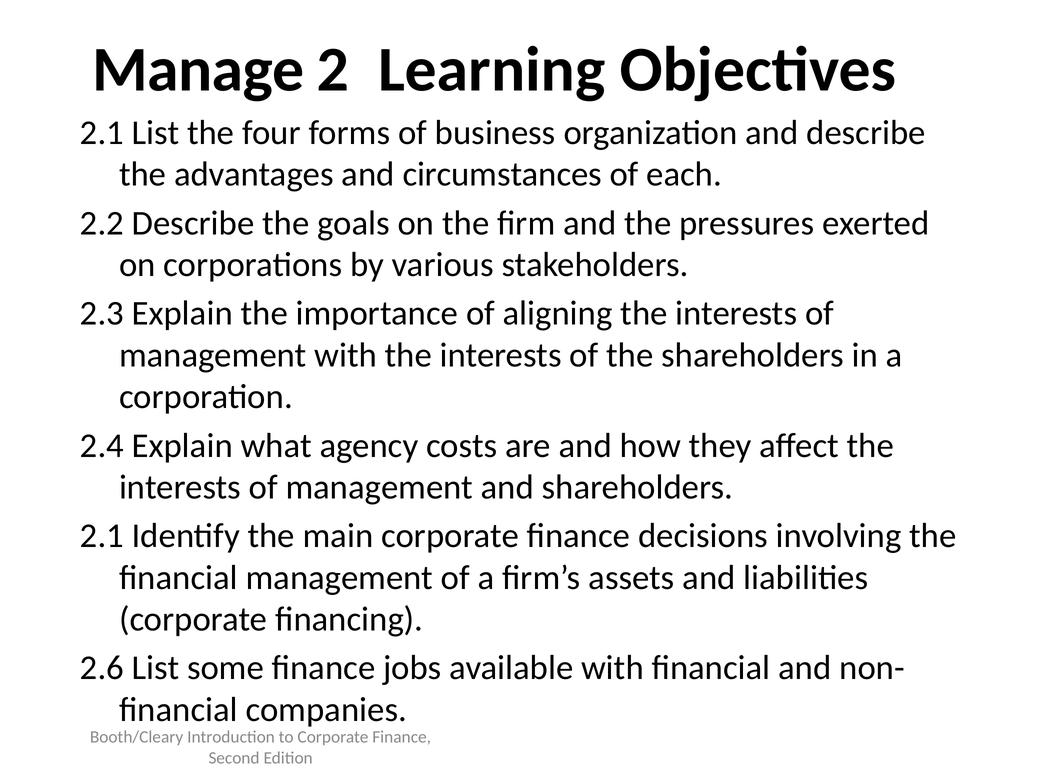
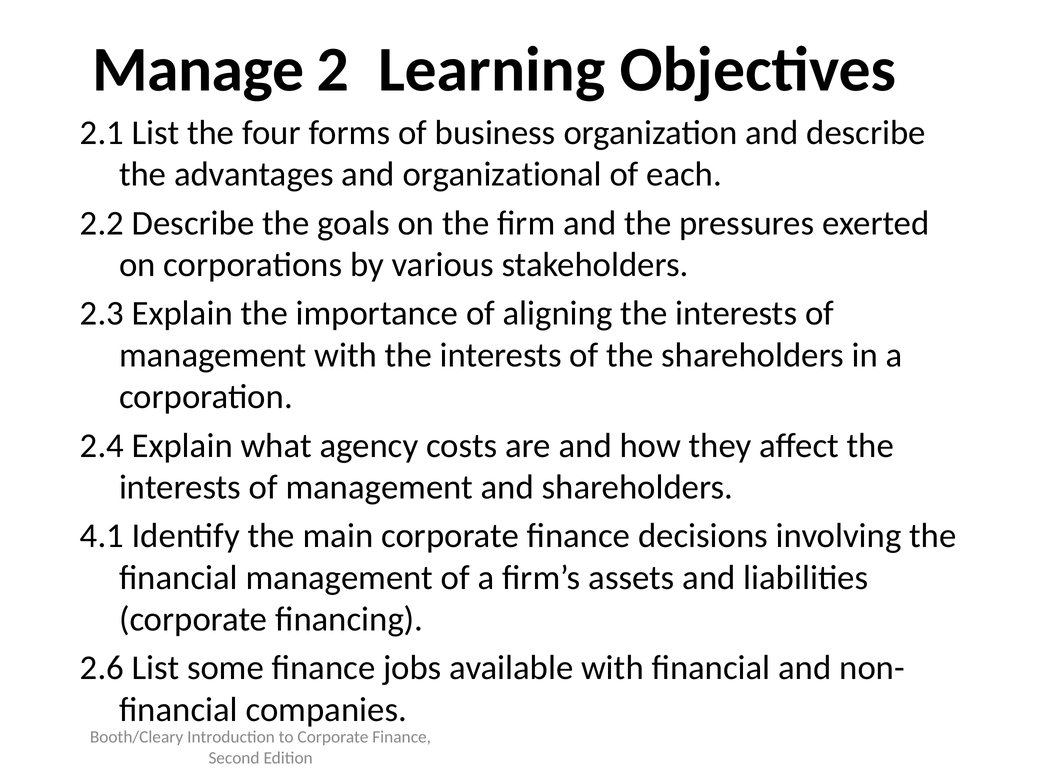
circumstances: circumstances -> organizational (502, 175)
2.1: 2.1 -> 4.1 (102, 536)
